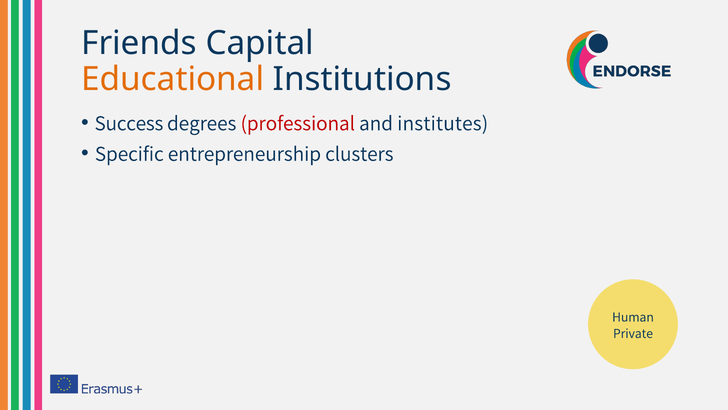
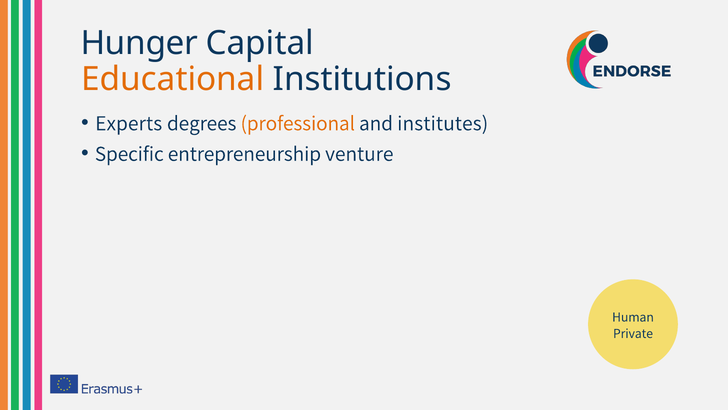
Friends: Friends -> Hunger (139, 43)
Success: Success -> Experts (129, 123)
professional colour: red -> orange (298, 123)
clusters: clusters -> venture (359, 154)
